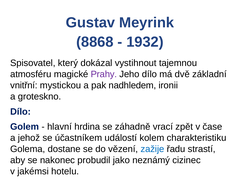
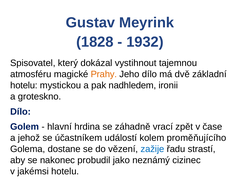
8868: 8868 -> 1828 (95, 42)
Prahy colour: purple -> orange (104, 74)
vnitřní: vnitřní -> hotelu (24, 85)
charakteristiku: charakteristiku -> proměňujícího (196, 138)
